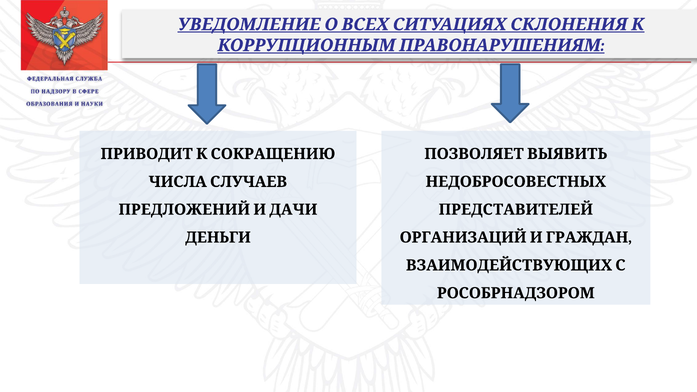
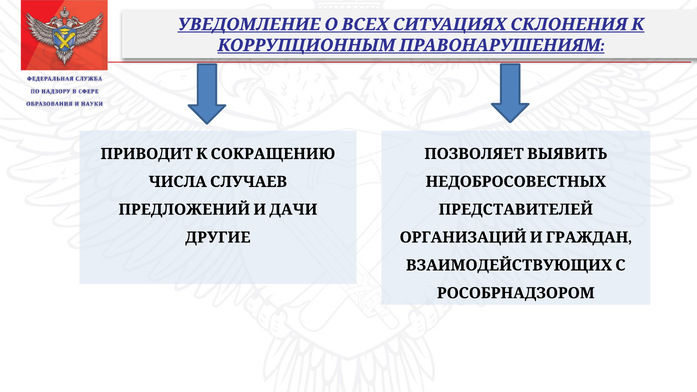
ДЕНЬГИ: ДЕНЬГИ -> ДРУГИЕ (218, 238)
